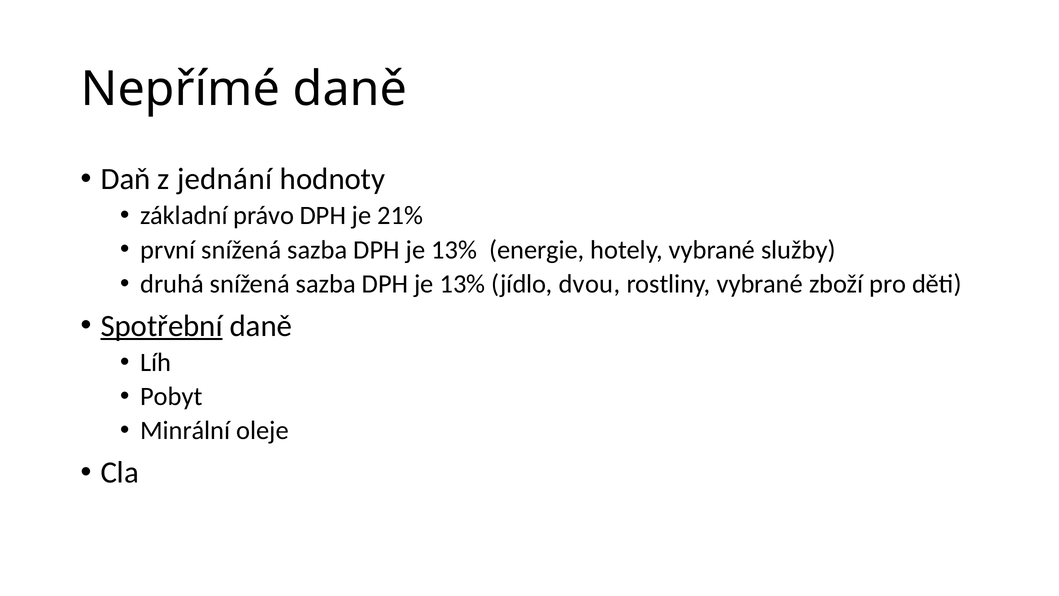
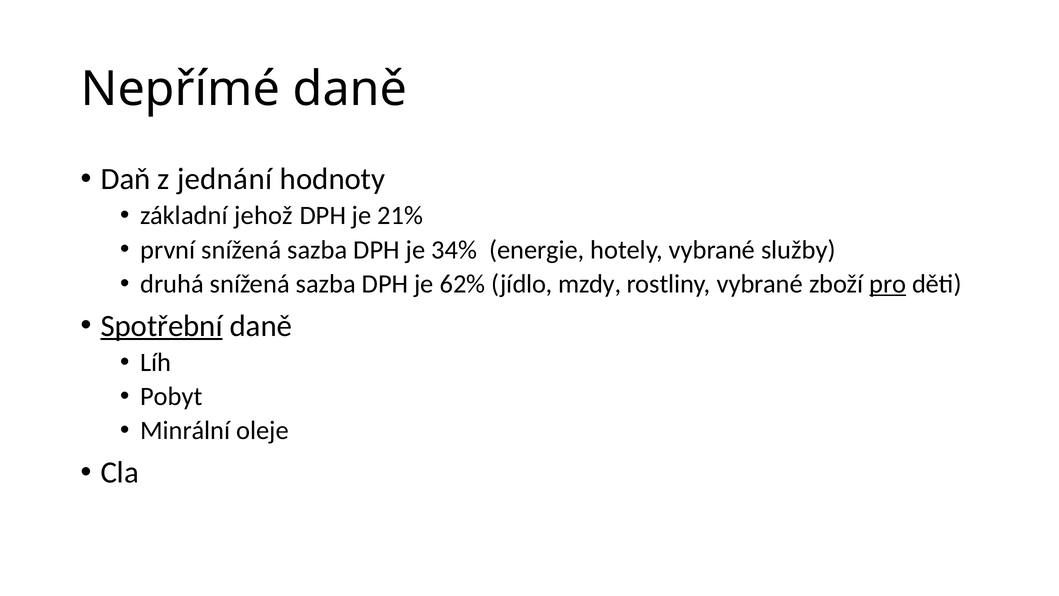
právo: právo -> jehož (263, 216)
13%: 13% -> 34% (454, 250)
13%: 13% -> 62% (463, 284)
dvou: dvou -> mzdy (590, 284)
pro underline: none -> present (888, 284)
